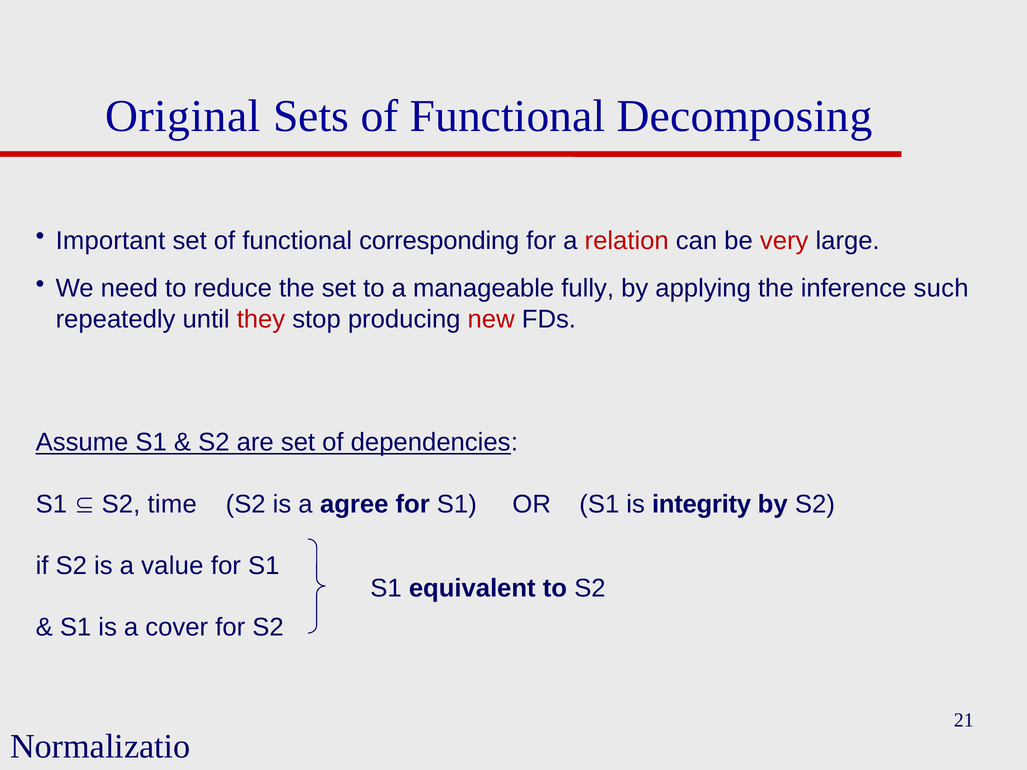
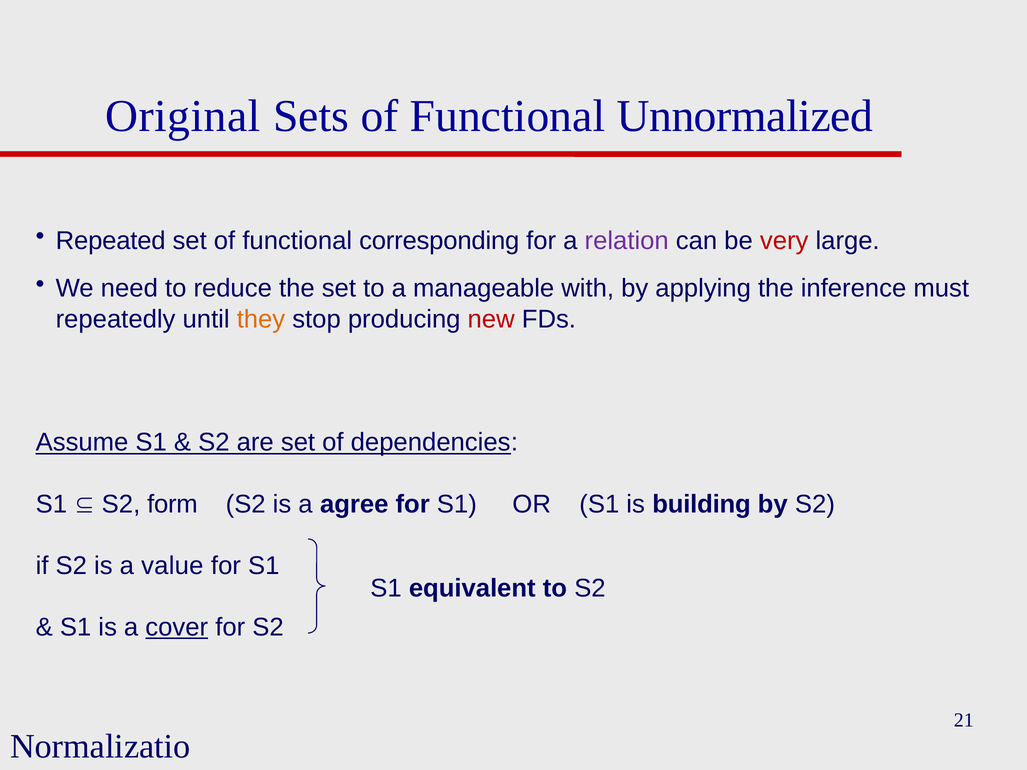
Decomposing: Decomposing -> Unnormalized (745, 116)
Important: Important -> Repeated (111, 241)
relation colour: red -> purple (627, 241)
fully: fully -> with (588, 289)
such: such -> must (941, 289)
they colour: red -> orange (261, 319)
time: time -> form (172, 504)
integrity: integrity -> building (702, 504)
cover underline: none -> present (177, 627)
